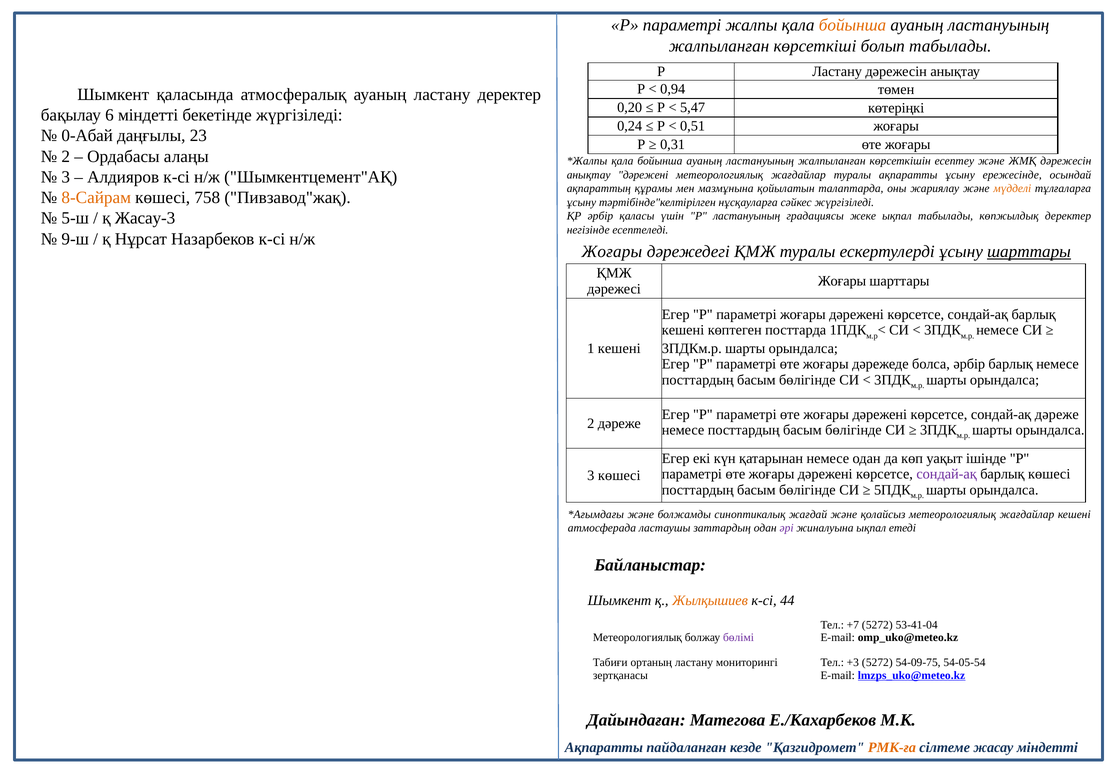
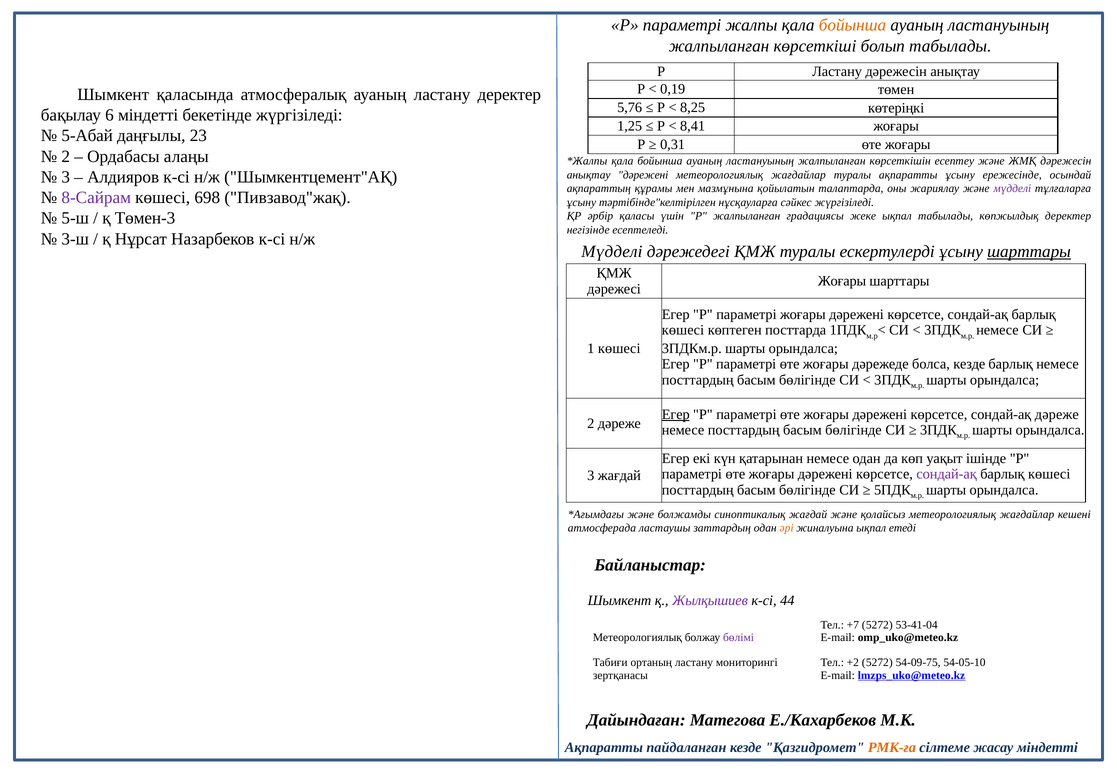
0,94: 0,94 -> 0,19 (673, 89)
0,20: 0,20 -> 5,76 (630, 108)
5,47: 5,47 -> 8,25 (693, 108)
0,24: 0,24 -> 1,25 (630, 126)
0,51: 0,51 -> 8,41 (693, 126)
0-Абай: 0-Абай -> 5-Абай (87, 136)
мүдделі colour: orange -> purple (1012, 189)
8-Сайрам colour: orange -> purple (96, 198)
758: 758 -> 698 (207, 198)
Жасау-3: Жасау-3 -> Төмен-3 (145, 218)
Р ластануының: ластануының -> жалпыланған (747, 216)
9-ш: 9-ш -> 3-ш (75, 239)
Жоғары: Жоғары -> Мүдделі (612, 252)
кешені: кешені -> көшесі (683, 330)
1 кешені: кешені -> көшесі (619, 348)
болса әрбір: әрбір -> кезде (969, 364)
Егер underline: none -> present (676, 414)
3 көшесі: көшесі -> жағдай (619, 476)
әрі colour: purple -> orange (787, 528)
Жылқышиев colour: orange -> purple (710, 601)
+3: +3 -> +2 (853, 663)
54-05-54: 54-05-54 -> 54-05-10 (964, 663)
